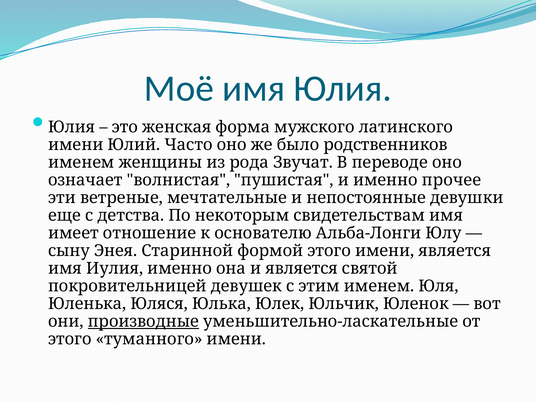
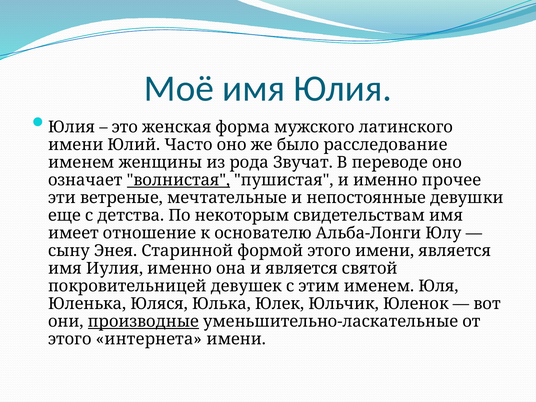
родственников: родственников -> расследование (385, 145)
волнистая underline: none -> present (179, 180)
туманного: туманного -> интернета (149, 339)
